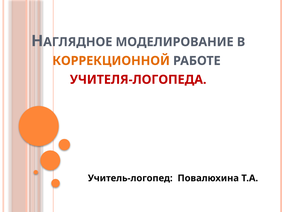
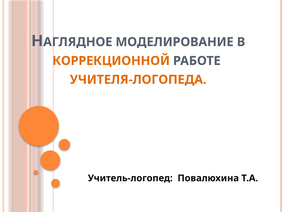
УЧИТЕЛЯ-ЛОГОПЕДА colour: red -> orange (138, 79)
